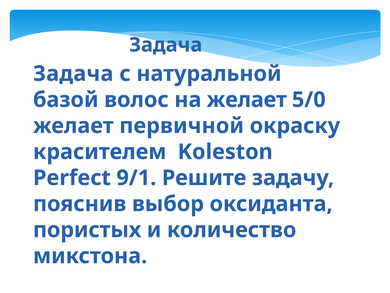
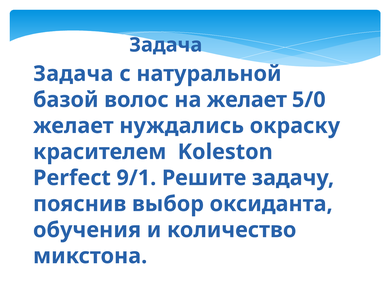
первичной: первичной -> нуждались (182, 126)
пористых: пористых -> обучения (87, 230)
